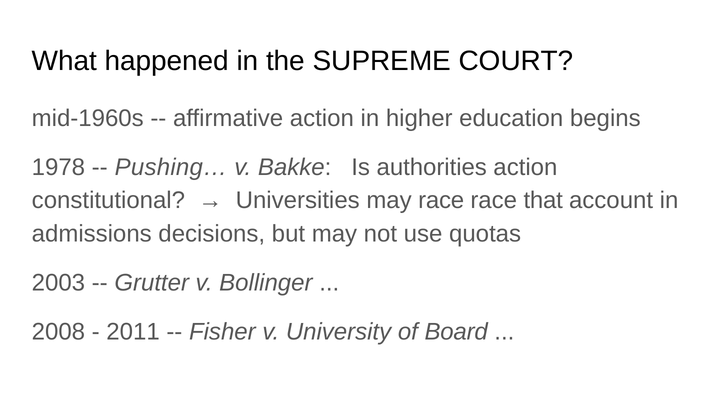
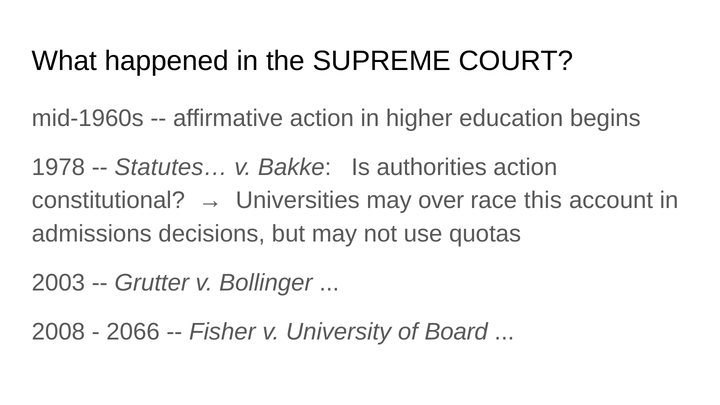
Pushing…: Pushing… -> Statutes… (171, 167)
may race: race -> over (441, 201)
that: that -> this (543, 201)
2011: 2011 -> 2066 (133, 332)
